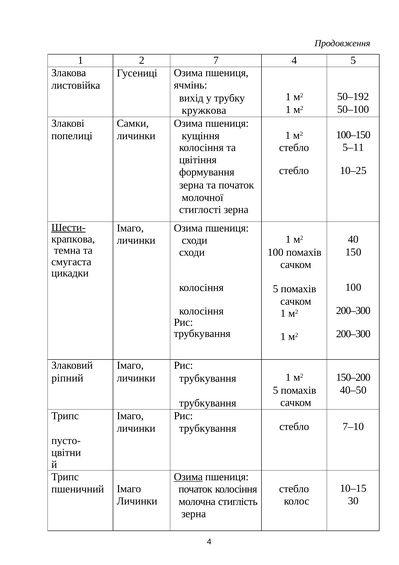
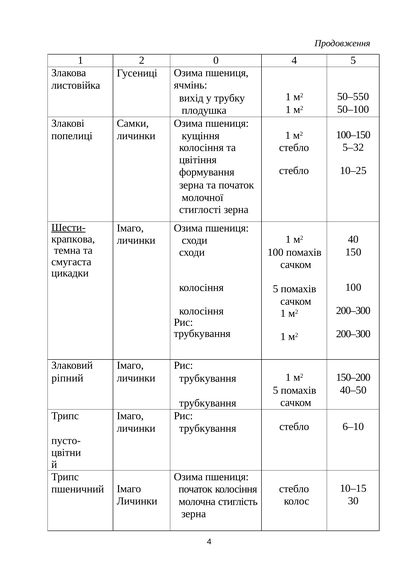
7: 7 -> 0 (216, 60)
50–192: 50–192 -> 50–550 (353, 97)
кружкова: кружкова -> плодушка (204, 110)
5–11: 5–11 -> 5–32 (353, 147)
7–10: 7–10 -> 6–10 (353, 427)
Озима underline: present -> none (188, 477)
